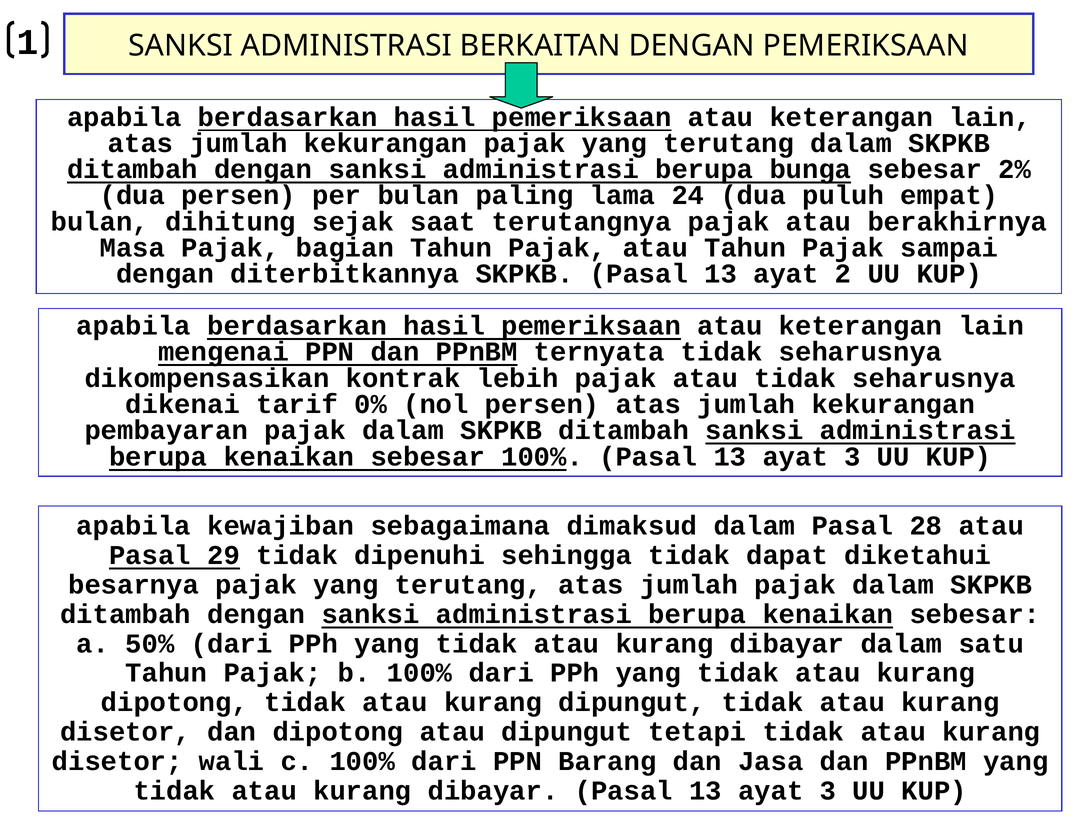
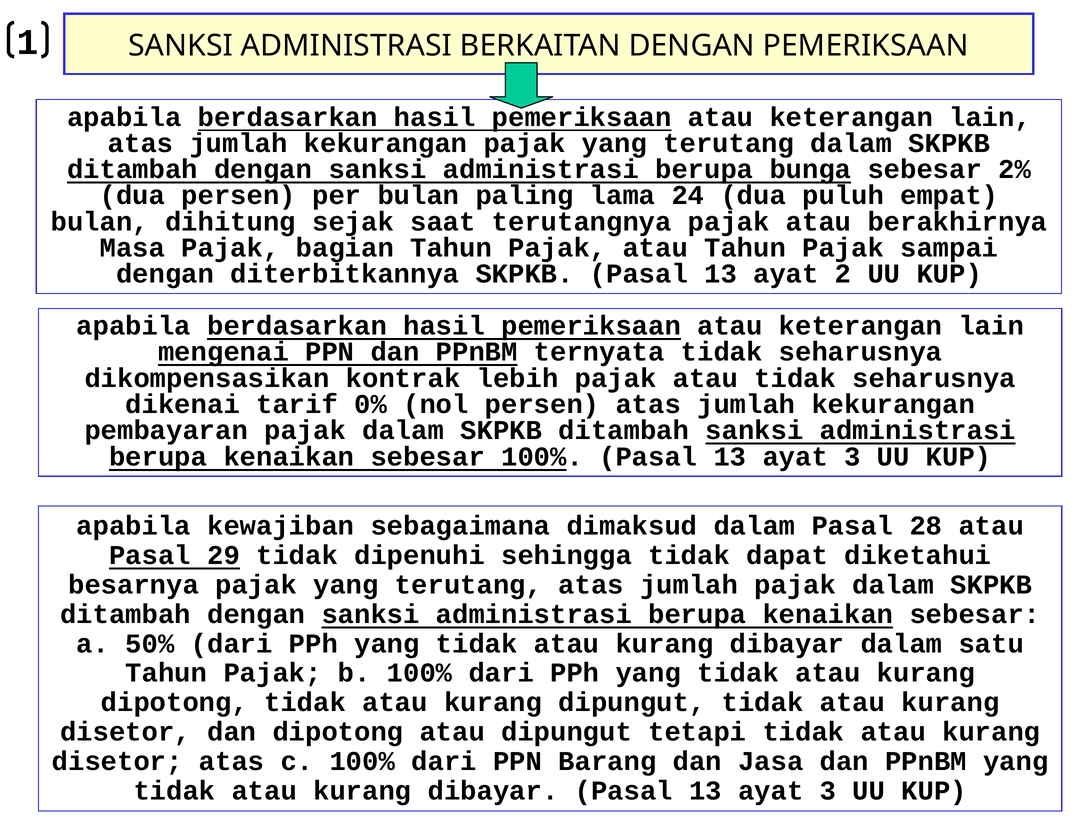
disetor wali: wali -> atas (232, 761)
